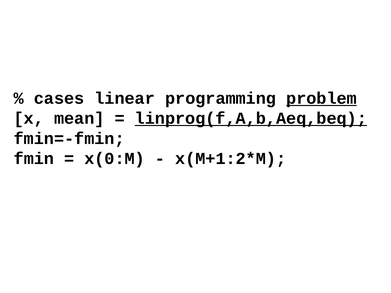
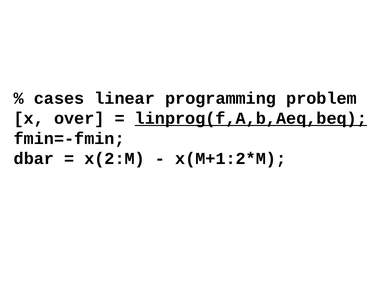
problem underline: present -> none (321, 98)
mean: mean -> over (79, 118)
fmin: fmin -> dbar (34, 159)
x(0:M: x(0:M -> x(2:M (115, 159)
